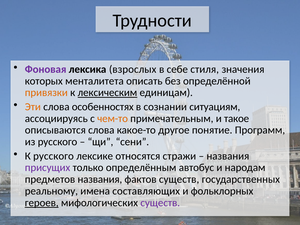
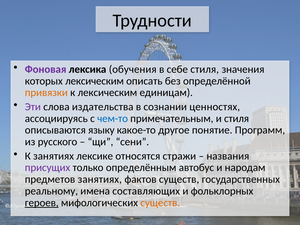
взрослых: взрослых -> обучения (133, 69)
которых менталитета: менталитета -> лексическим (95, 81)
лексическим underline: present -> none (107, 93)
Эти colour: orange -> purple (33, 107)
особенностях: особенностях -> издательства (103, 107)
ситуациям: ситуациям -> ценностях (215, 107)
чем-то colour: orange -> blue (113, 118)
и такое: такое -> стиля (237, 118)
описываются слова: слова -> языку (101, 130)
К русского: русского -> занятиях (54, 156)
предметов названия: названия -> занятиях (100, 179)
существ colour: purple -> orange (160, 203)
